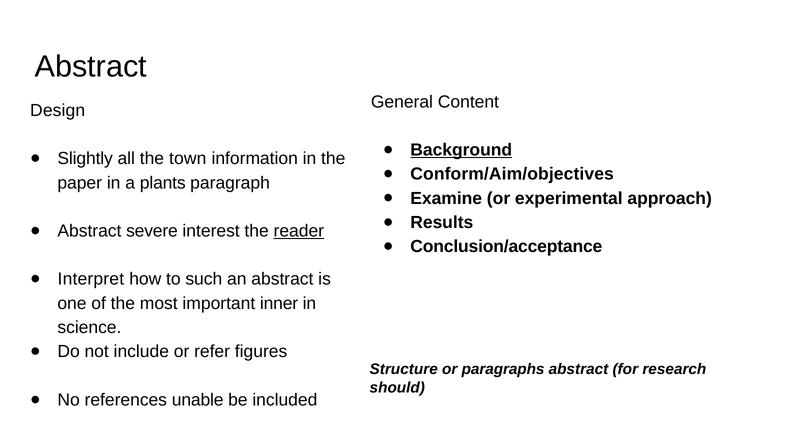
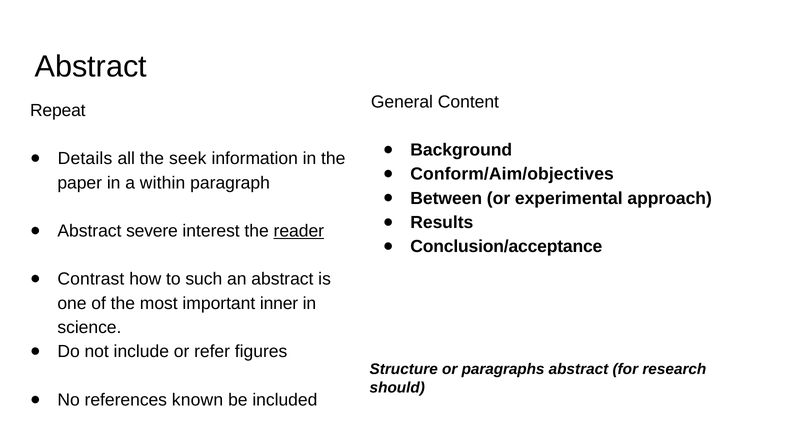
Design: Design -> Repeat (58, 110)
Background underline: present -> none (461, 150)
Slightly: Slightly -> Details (85, 159)
town: town -> seek (188, 159)
plants: plants -> within (163, 183)
Examine: Examine -> Between (446, 198)
Interpret: Interpret -> Contrast (91, 279)
unable: unable -> known (197, 400)
